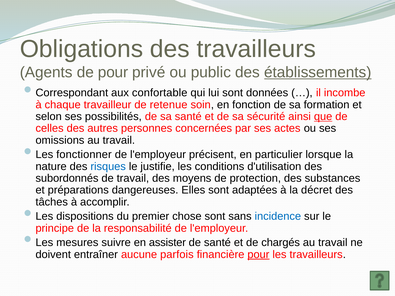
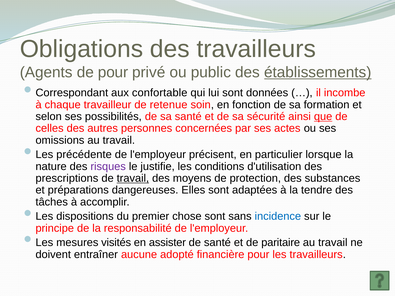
fonctionner: fonctionner -> précédente (84, 155)
risques colour: blue -> purple (108, 167)
subordonnés: subordonnés -> prescriptions (67, 178)
travail underline: none -> present (133, 178)
décret: décret -> tendre (317, 190)
suivre: suivre -> visités (116, 243)
chargés: chargés -> paritaire (281, 243)
parfois: parfois -> adopté (177, 255)
pour underline: present -> none (258, 255)
